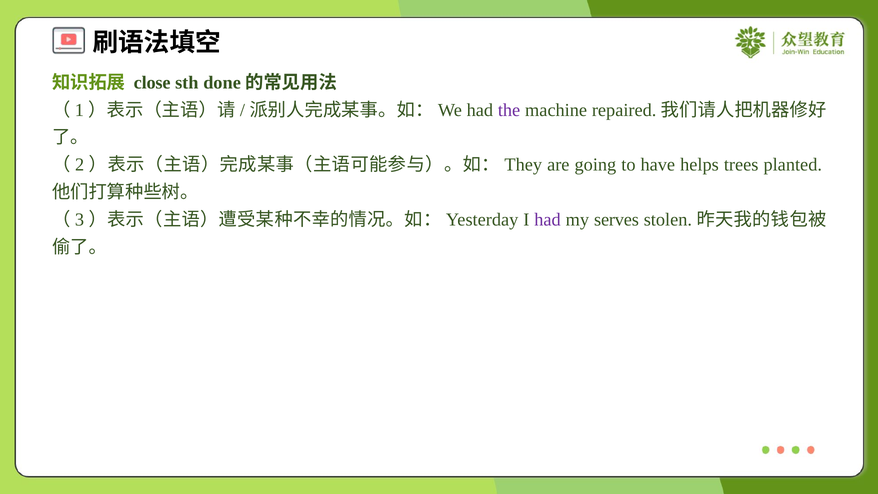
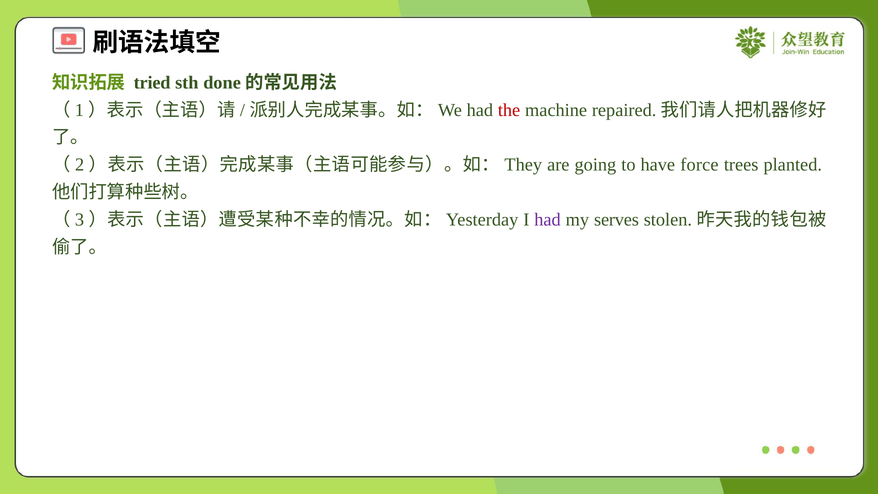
close: close -> tried (152, 83)
the colour: purple -> red (509, 110)
helps: helps -> force (699, 165)
